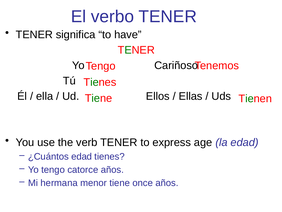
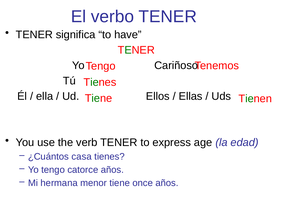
¿Cuántos edad: edad -> casa (82, 156)
